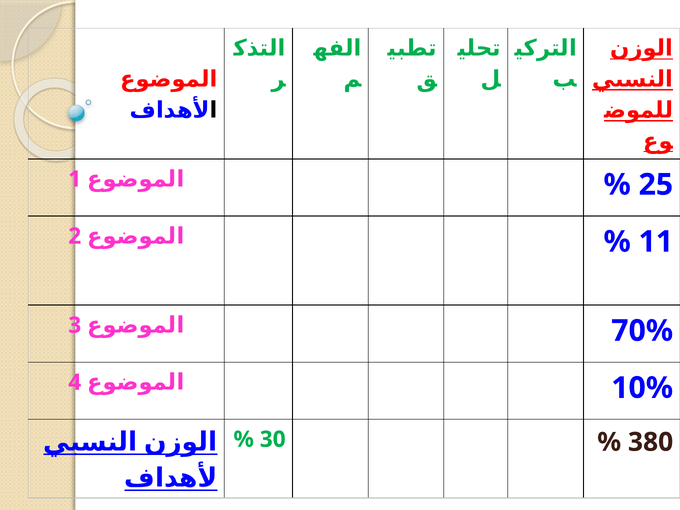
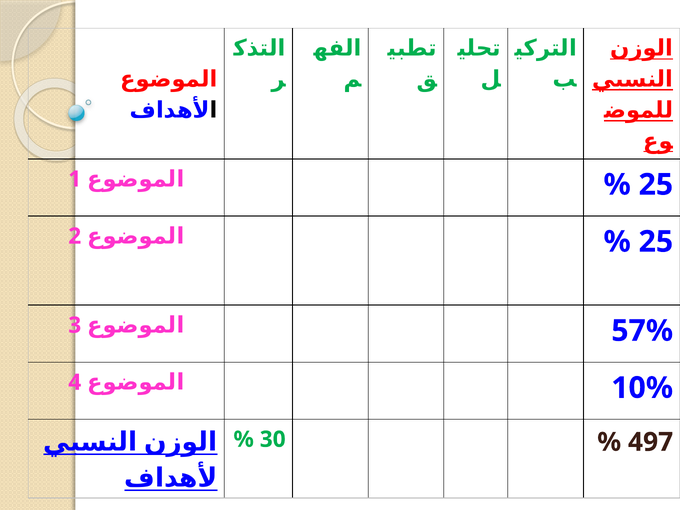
2 11: 11 -> 25 (656, 242)
70%: 70% -> 57% (642, 331)
380: 380 -> 497 (651, 442)
